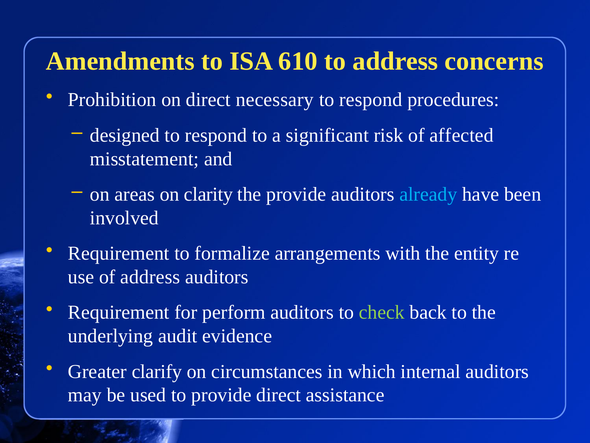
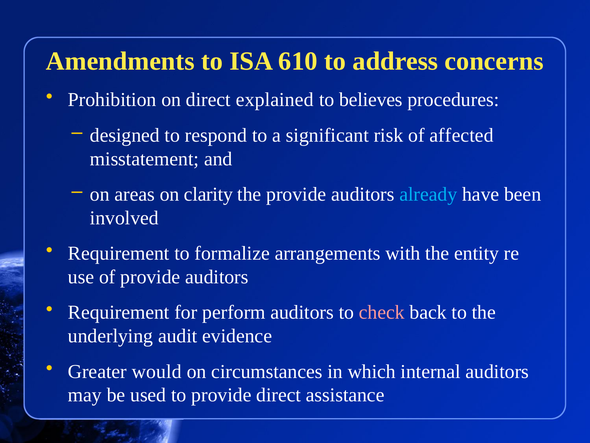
necessary: necessary -> explained (275, 100)
respond: respond -> believes (371, 100)
of address: address -> provide (150, 277)
check colour: light green -> pink (382, 312)
clarify: clarify -> would (157, 371)
